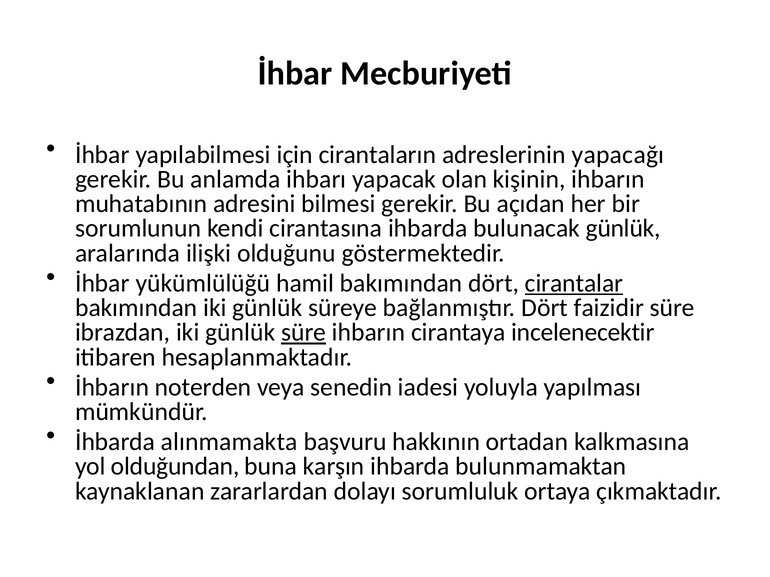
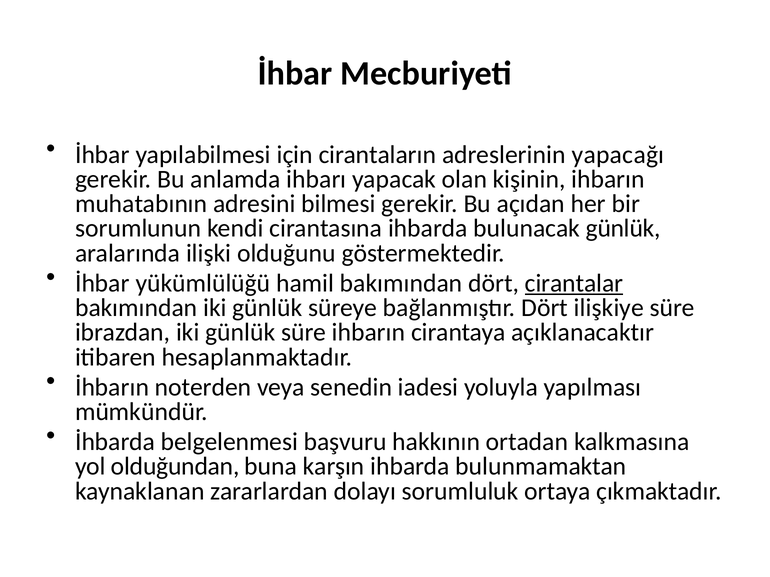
faizidir: faizidir -> ilişkiye (609, 308)
süre underline: present -> none (304, 333)
incelenecektir: incelenecektir -> açıklanacaktır (583, 333)
alınmamakta: alınmamakta -> belgelenmesi (229, 442)
